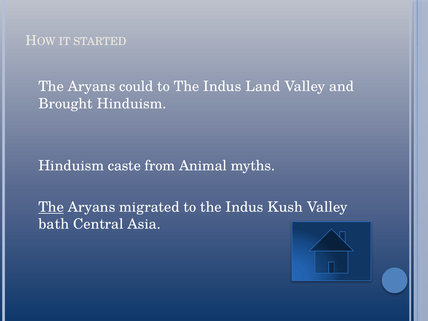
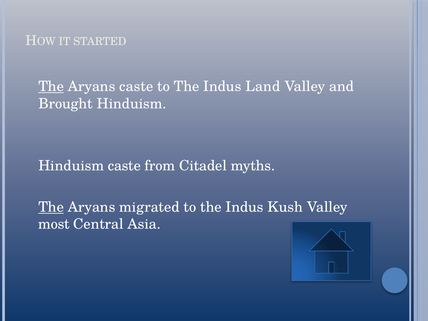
The underline: none -> present (51, 87)
Aryans could: could -> caste (136, 87)
Animal: Animal -> Citadel (203, 166)
bath: bath -> most (54, 224)
